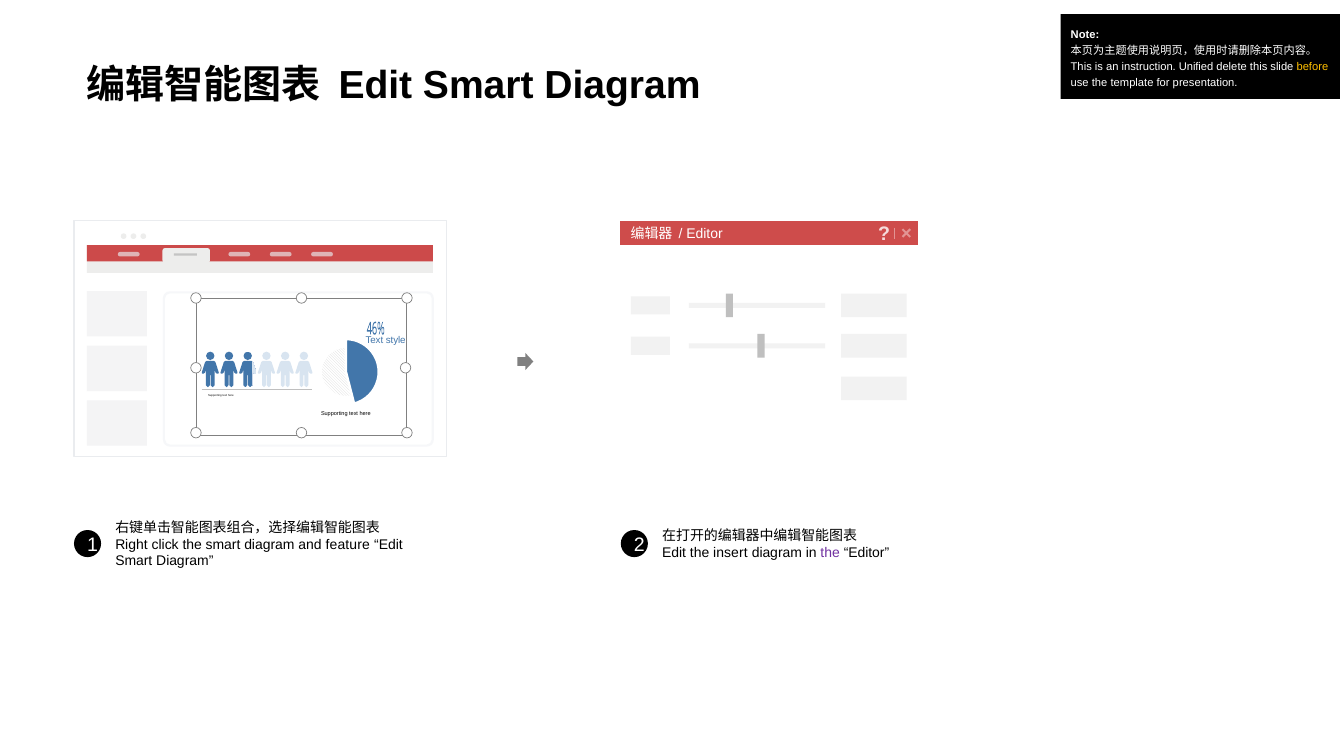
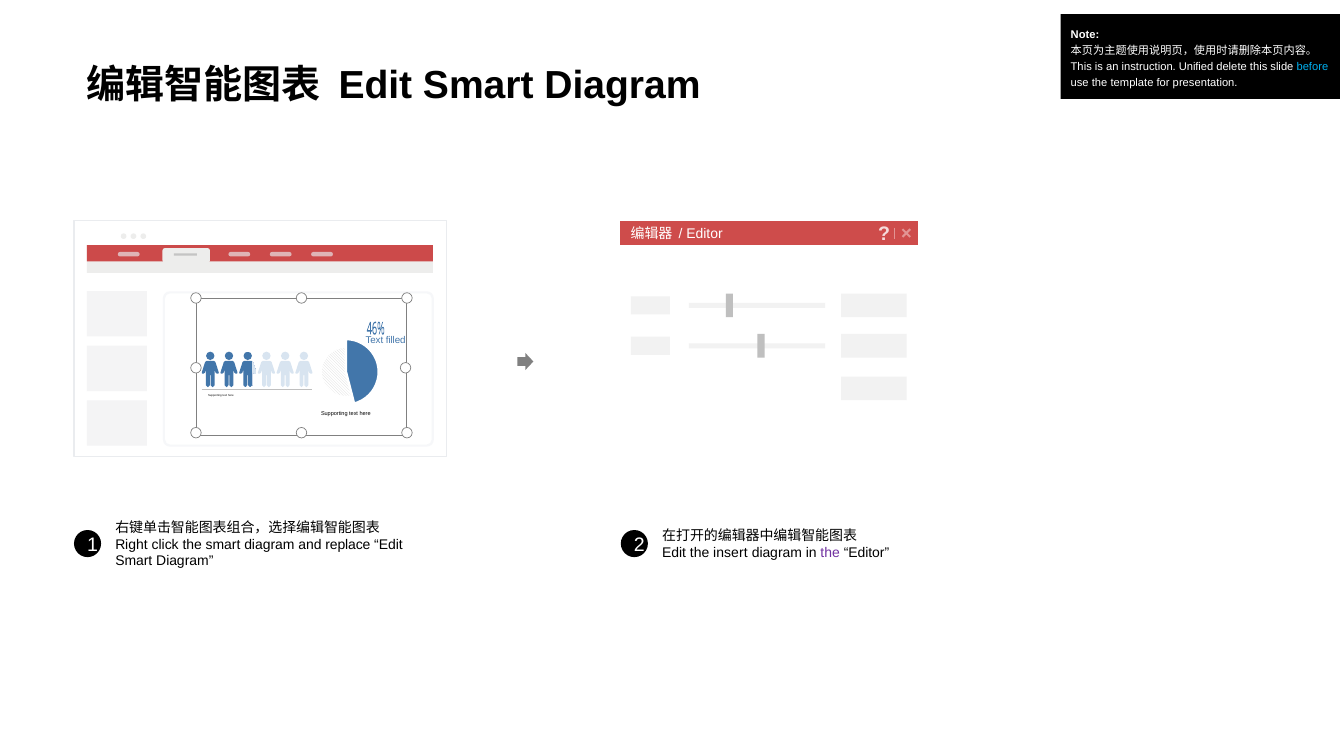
before colour: yellow -> light blue (1312, 67)
style: style -> filled (396, 340)
feature: feature -> replace (348, 544)
